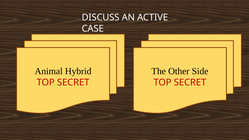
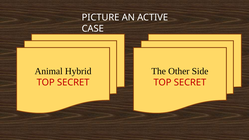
DISCUSS: DISCUSS -> PICTURE (101, 17)
